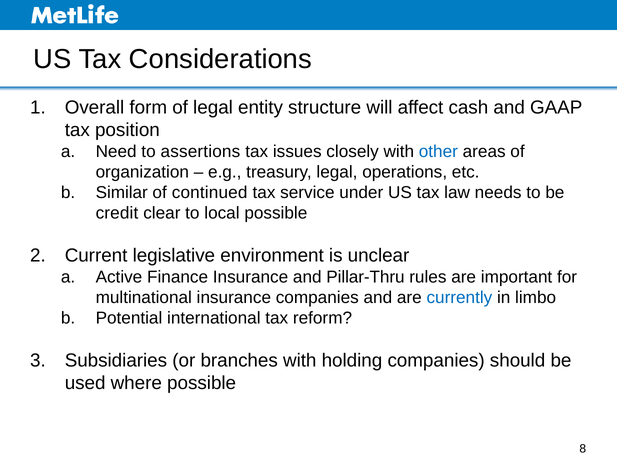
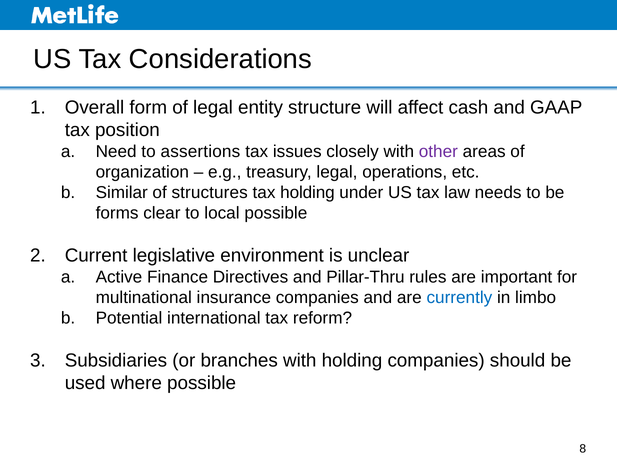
other colour: blue -> purple (438, 151)
continued: continued -> structures (210, 193)
tax service: service -> holding (307, 193)
credit: credit -> forms (117, 213)
Finance Insurance: Insurance -> Directives (251, 277)
